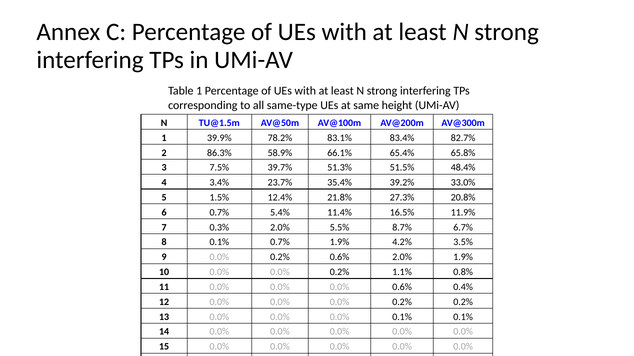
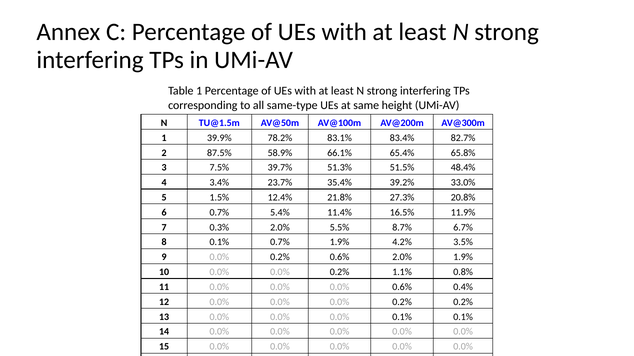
86.3%: 86.3% -> 87.5% (219, 153)
